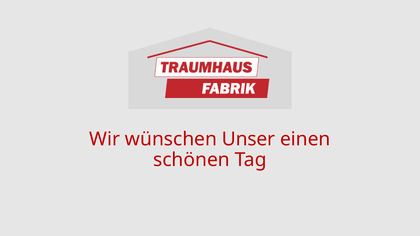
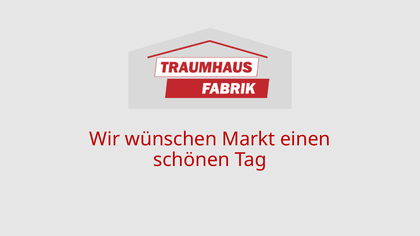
Unser: Unser -> Markt (249, 139)
